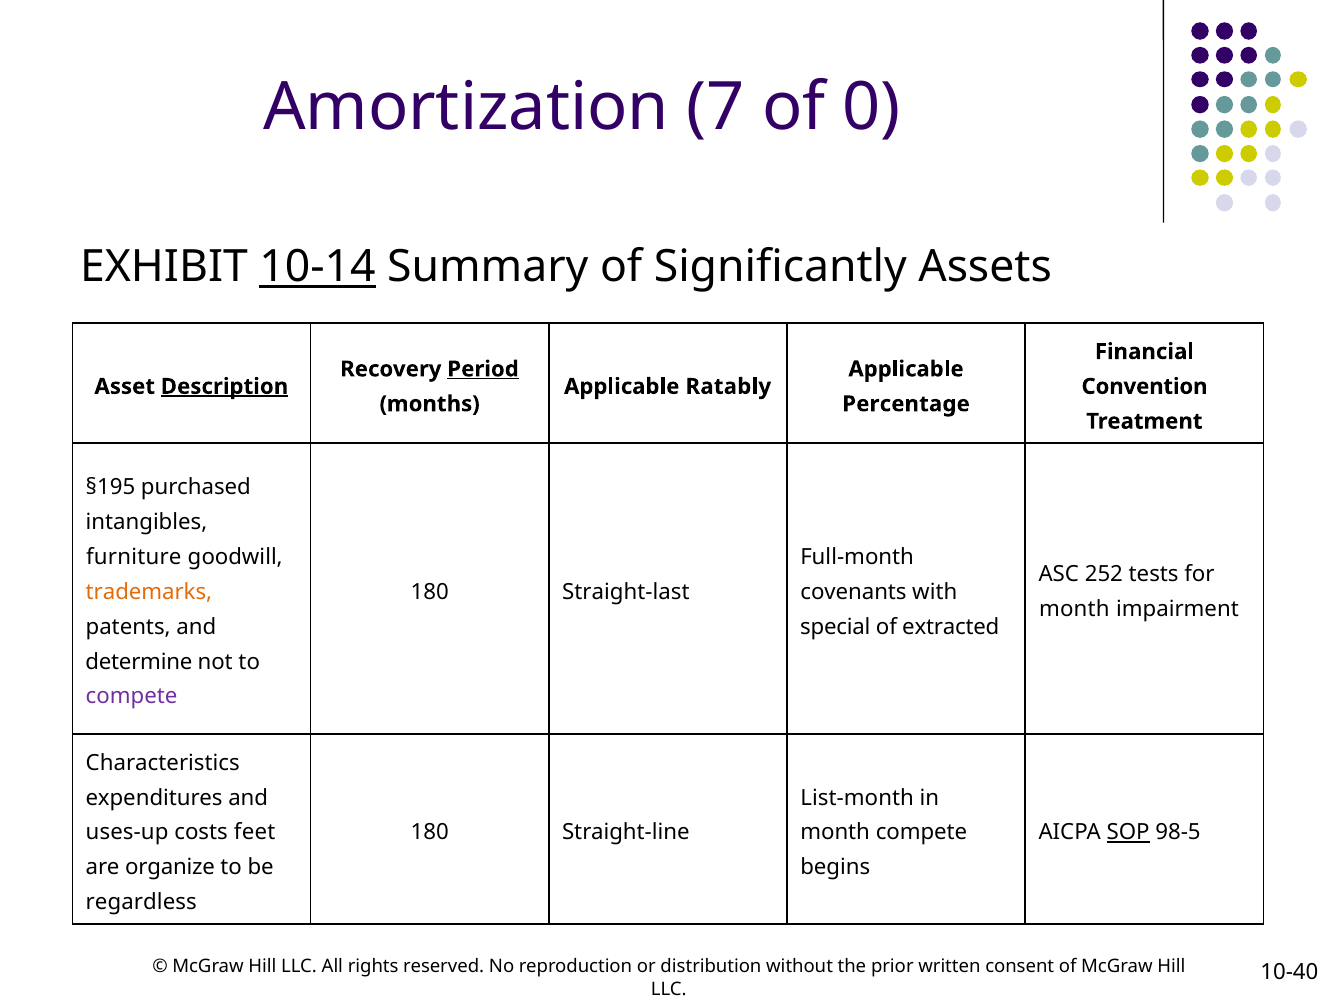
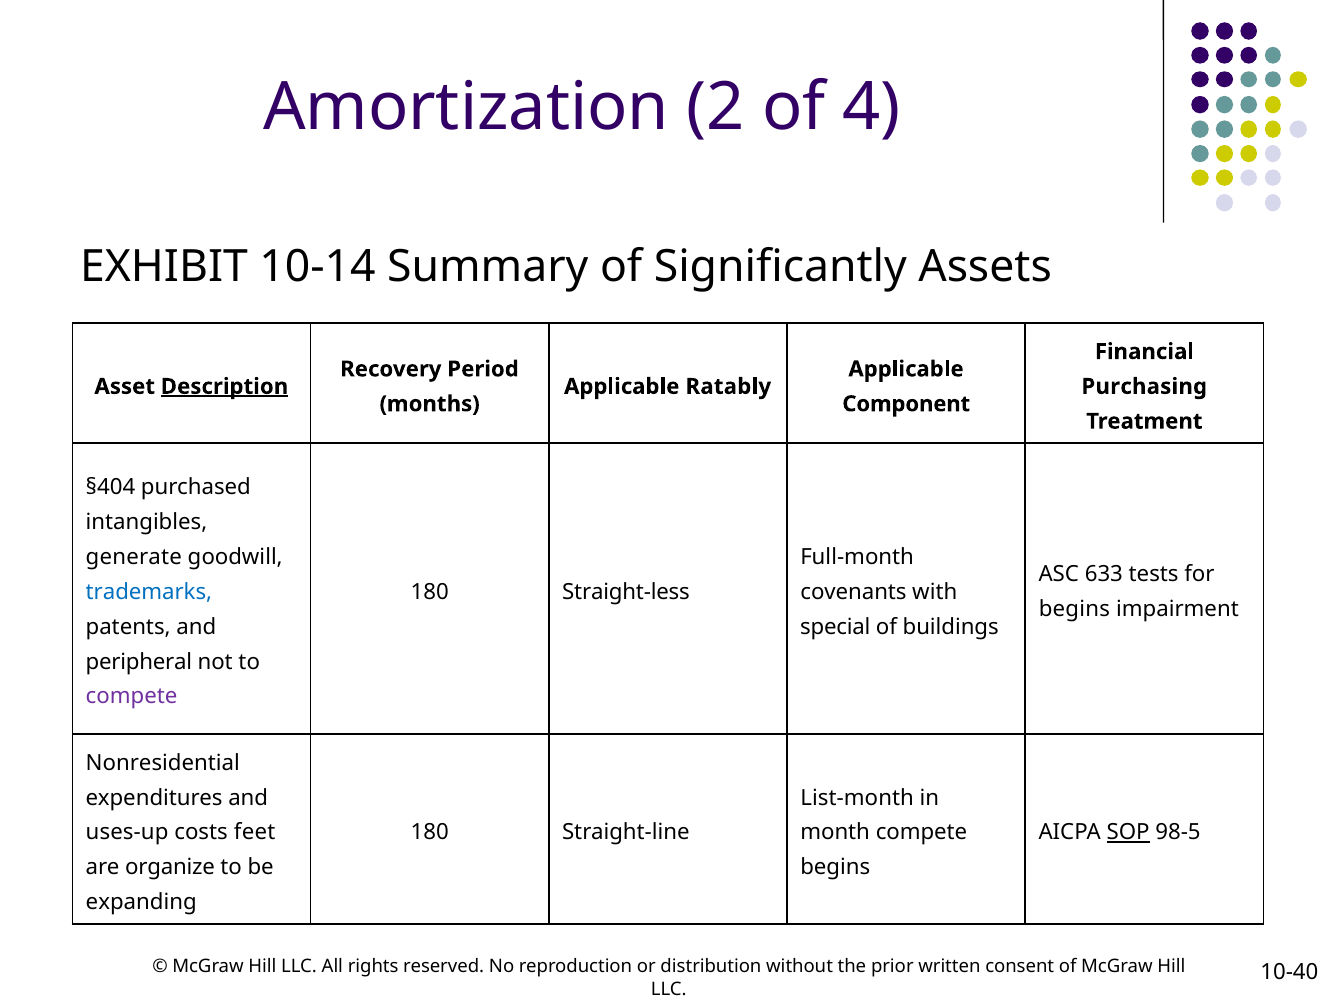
7: 7 -> 2 (716, 108)
0: 0 -> 4 (872, 108)
10-14 underline: present -> none (318, 267)
Period underline: present -> none (483, 369)
Convention: Convention -> Purchasing (1144, 387)
Percentage: Percentage -> Component (906, 404)
§195: §195 -> §404 (110, 488)
furniture: furniture -> generate (134, 557)
252: 252 -> 633 (1104, 575)
trademarks colour: orange -> blue (149, 592)
Straight-last: Straight-last -> Straight-less (626, 592)
month: month -> begins (1074, 609)
extracted: extracted -> buildings (951, 627)
determine: determine -> peripheral (139, 662)
Characteristics: Characteristics -> Nonresidential (163, 763)
regardless: regardless -> expanding (141, 902)
